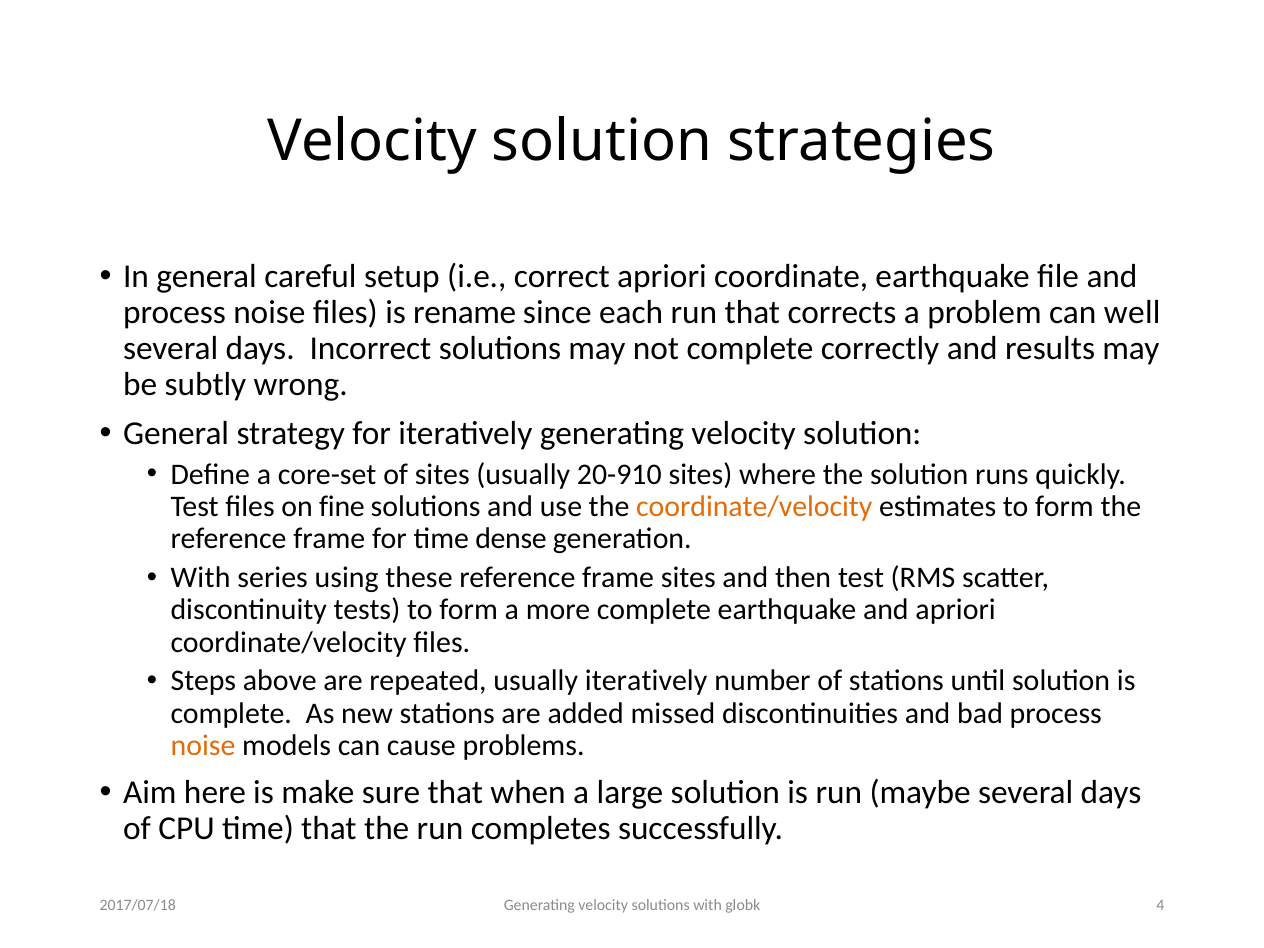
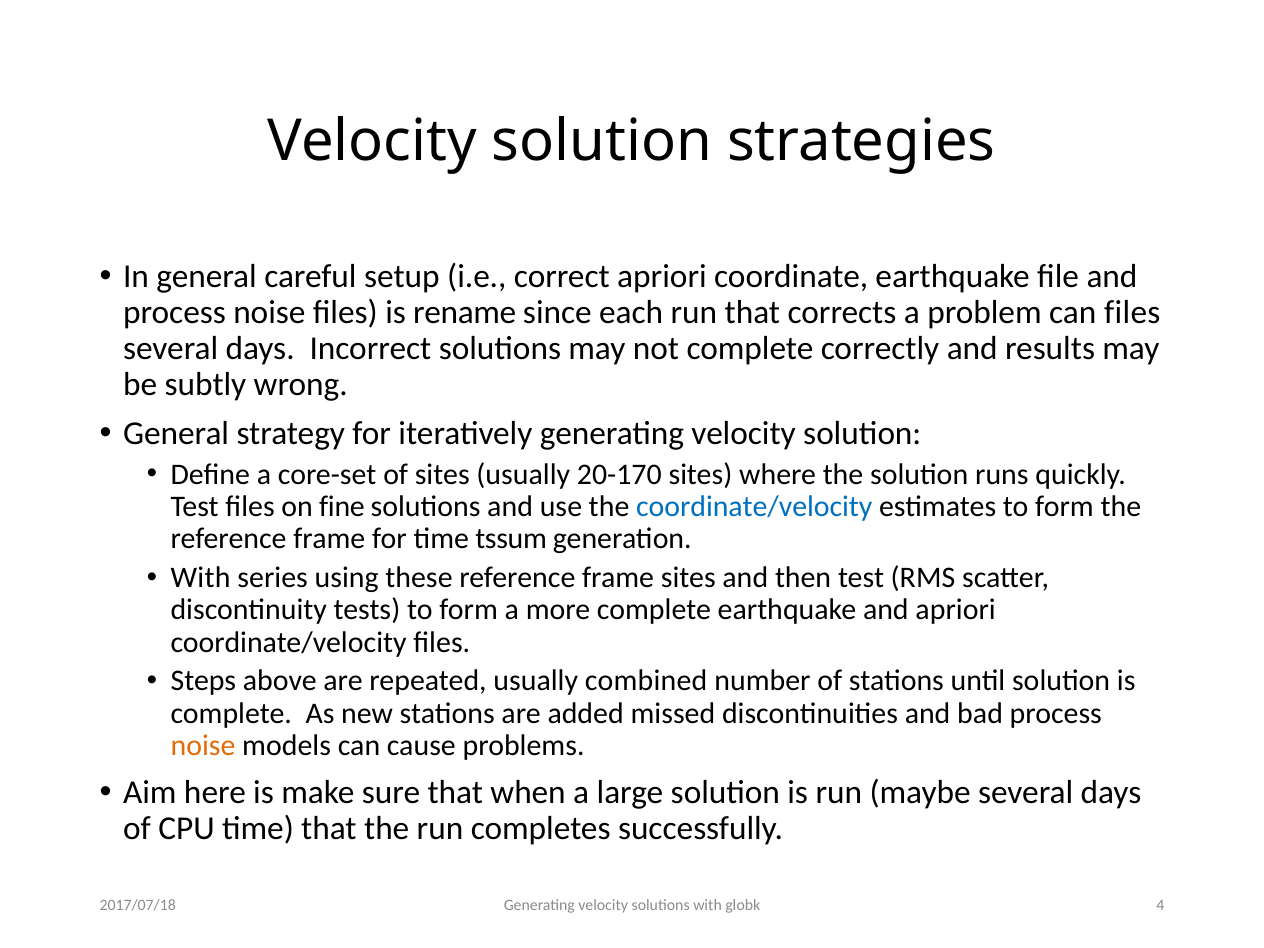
can well: well -> files (1132, 313)
20-910: 20-910 -> 20-170 (619, 474)
coordinate/velocity colour: orange -> blue (754, 507)
dense: dense -> tssum (511, 539)
usually iteratively: iteratively -> combined (646, 681)
